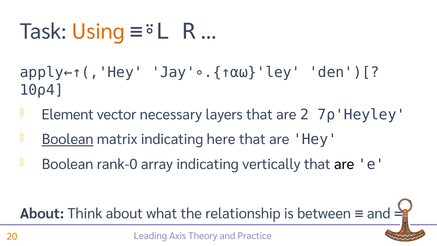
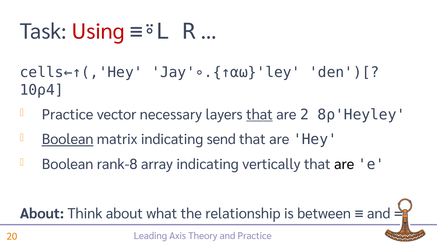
Using colour: orange -> red (98, 32)
apply←↑(,'Hey: apply←↑(,'Hey -> cells←↑(,'Hey (81, 72)
Element: Element -> Practice (68, 115)
that underline: none -> present (259, 115)
7⍴'Heyley: 7⍴'Heyley -> 8⍴'Heyley (361, 115)
here: here -> send (221, 139)
rank-0: rank-0 -> rank-8 (117, 164)
